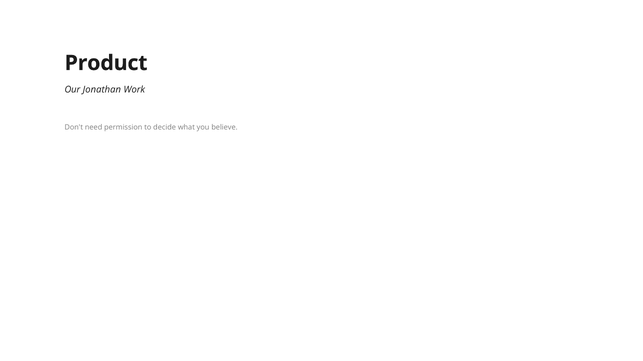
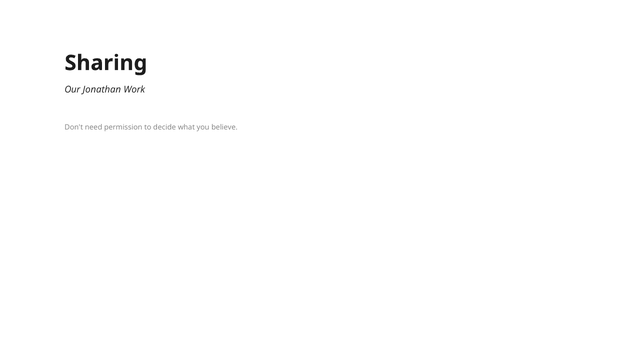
Product: Product -> Sharing (106, 63)
